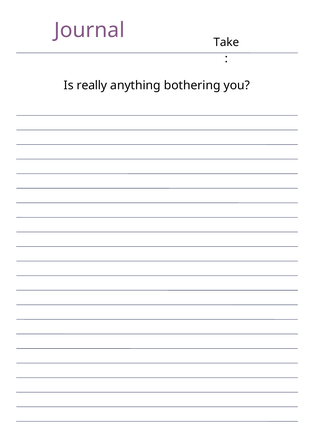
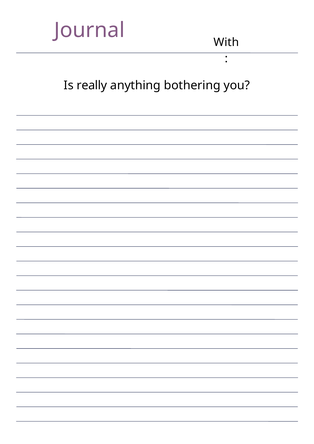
Take: Take -> With (226, 42)
